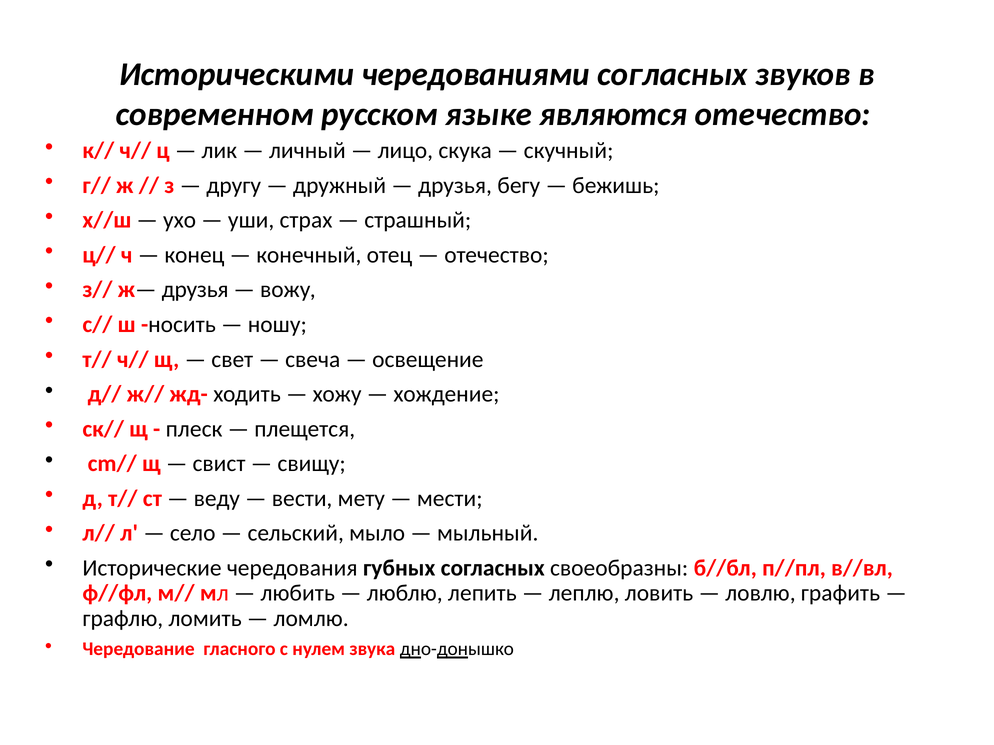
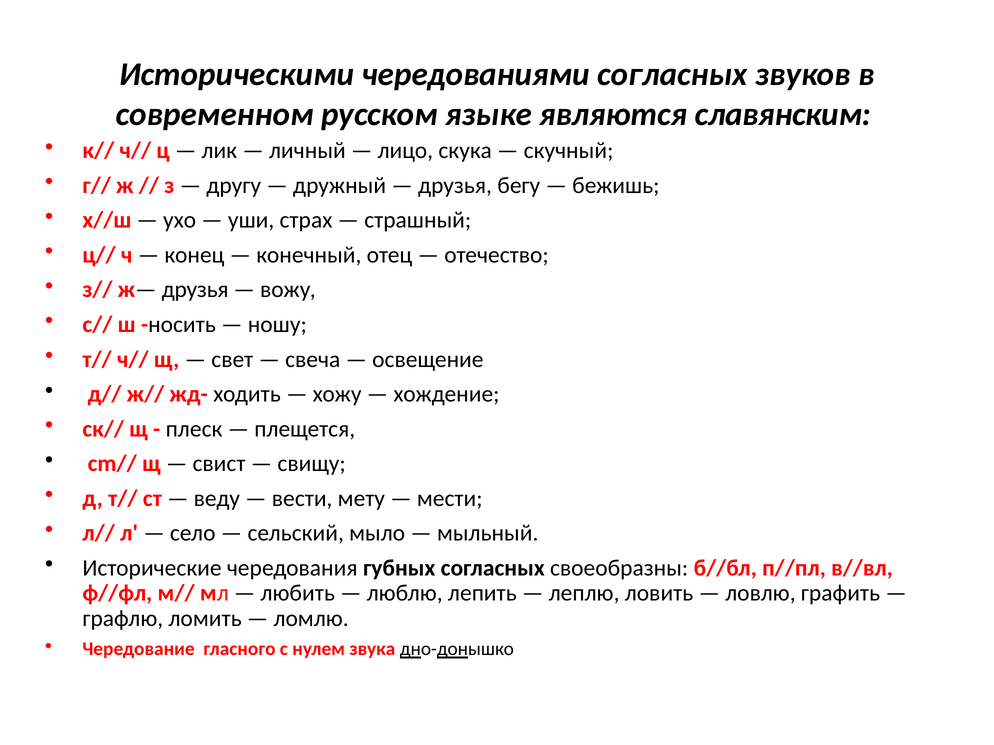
являются отечество: отечество -> славянским (783, 114)
